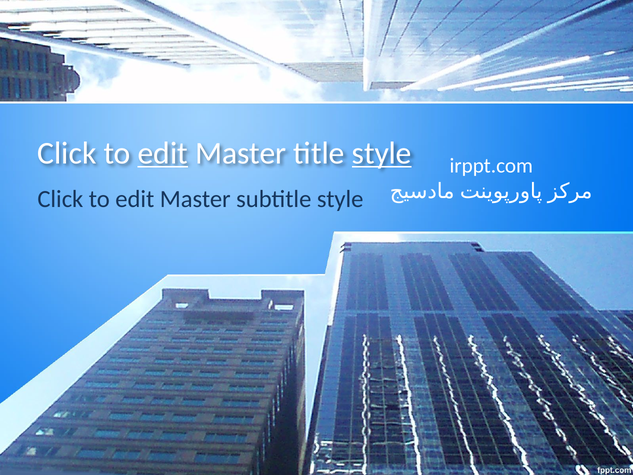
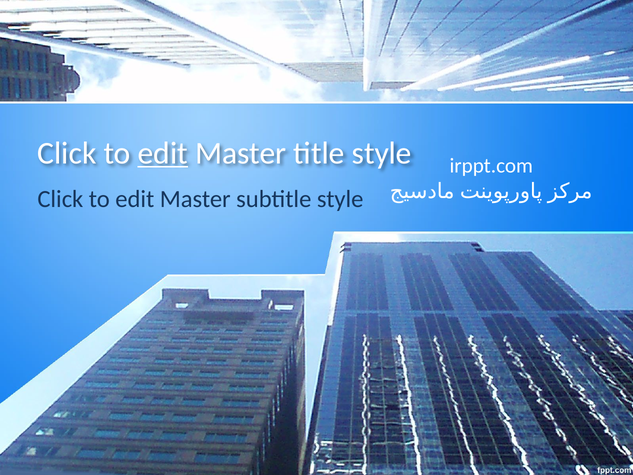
style underline: present -> none (382, 153)
